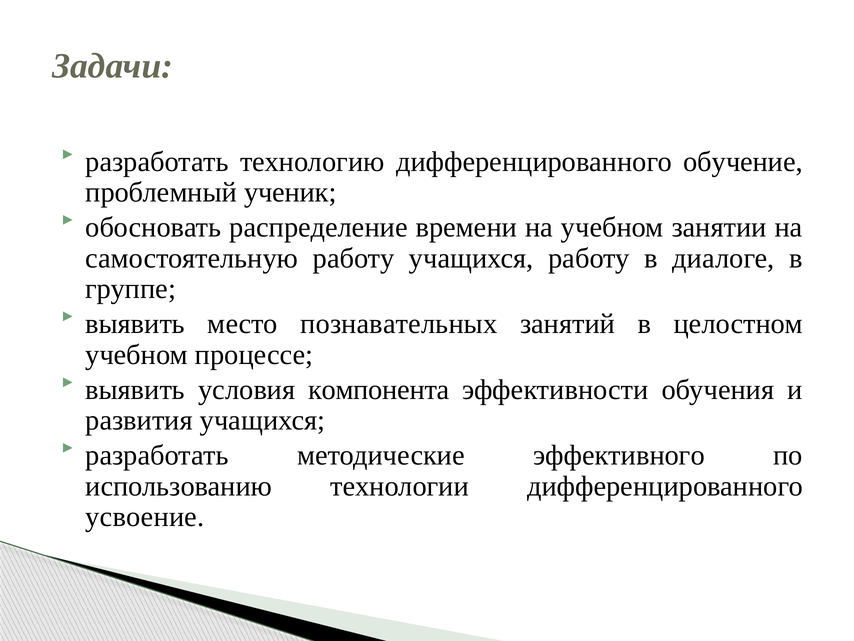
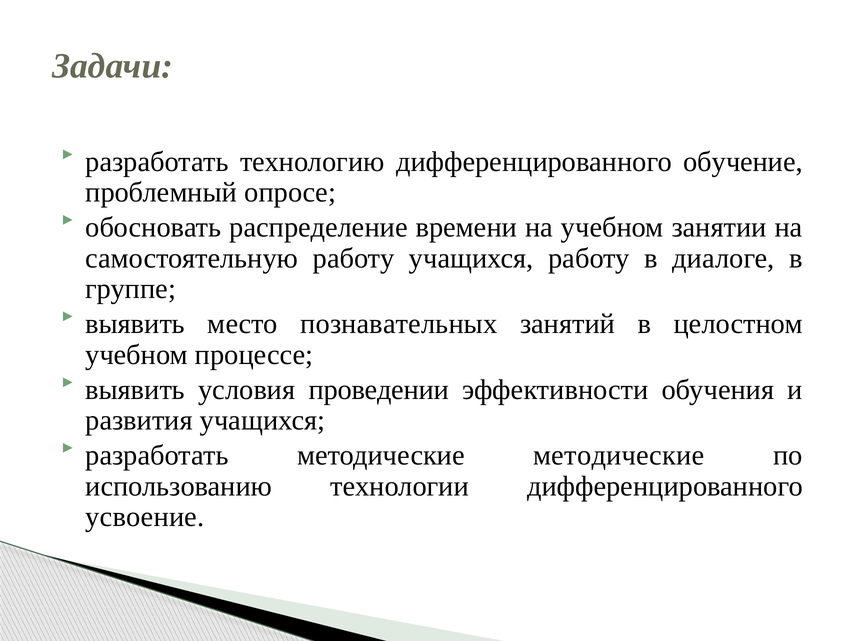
ученик: ученик -> опросе (290, 192)
компонента: компонента -> проведении (379, 389)
методические эффективного: эффективного -> методические (619, 455)
